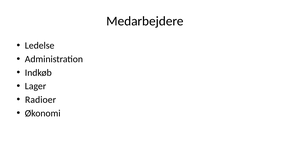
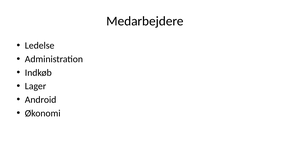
Radioer: Radioer -> Android (41, 100)
